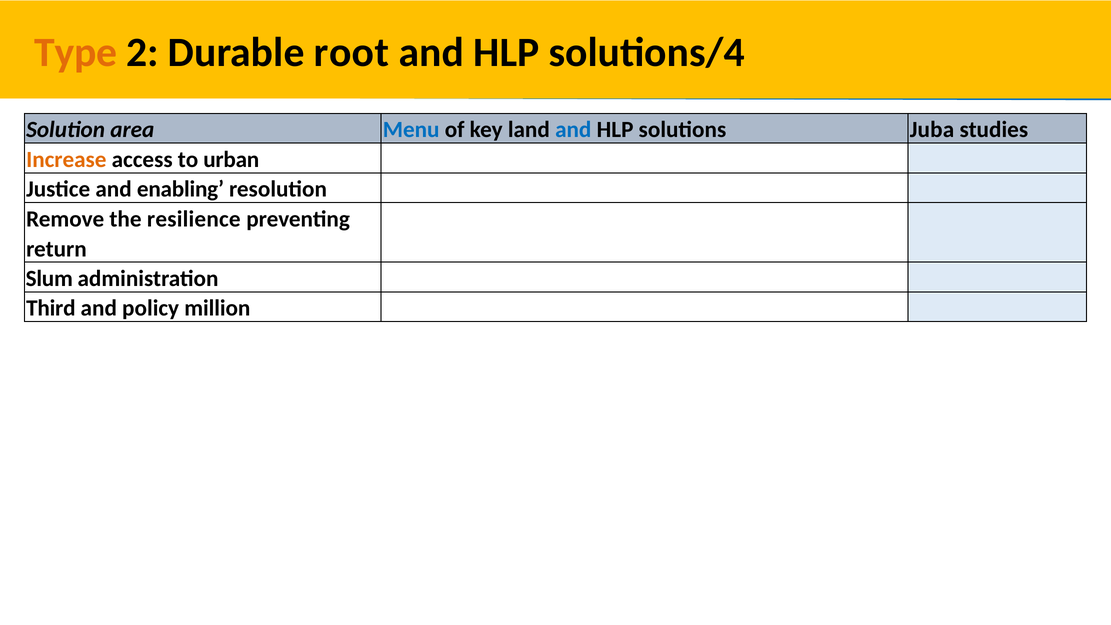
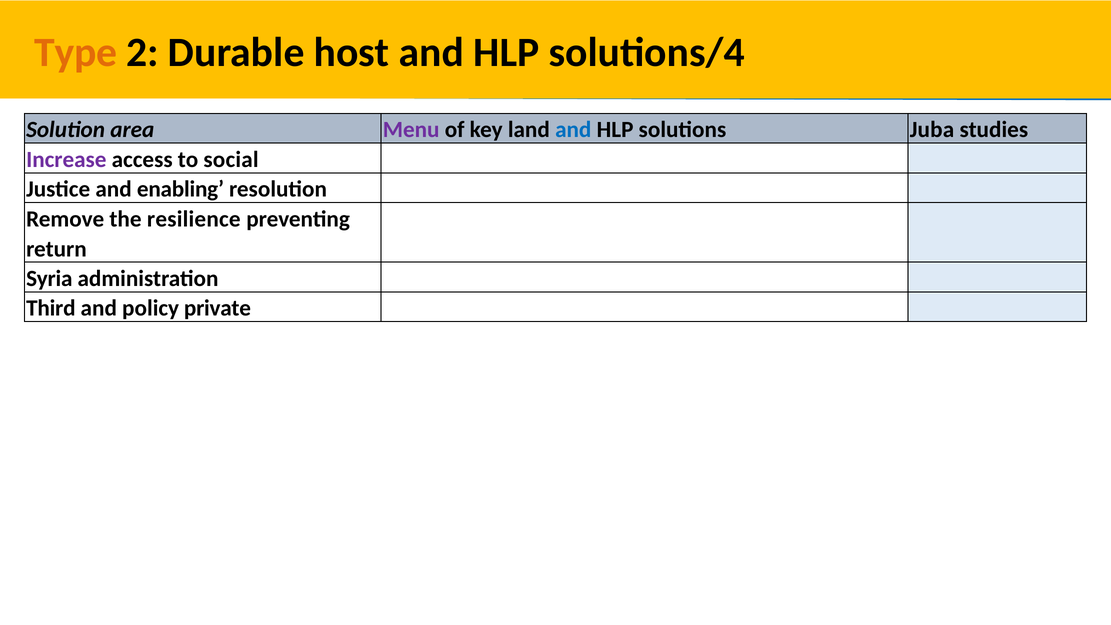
root: root -> host (352, 52)
Menu colour: blue -> purple (411, 130)
Increase colour: orange -> purple (66, 159)
urban: urban -> social (231, 159)
Slum: Slum -> Syria (49, 278)
million: million -> private (217, 308)
